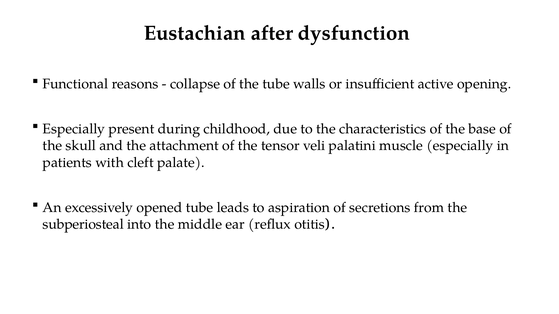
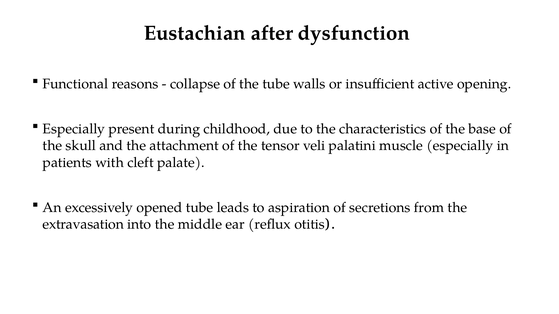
subperiosteal: subperiosteal -> extravasation (83, 225)
